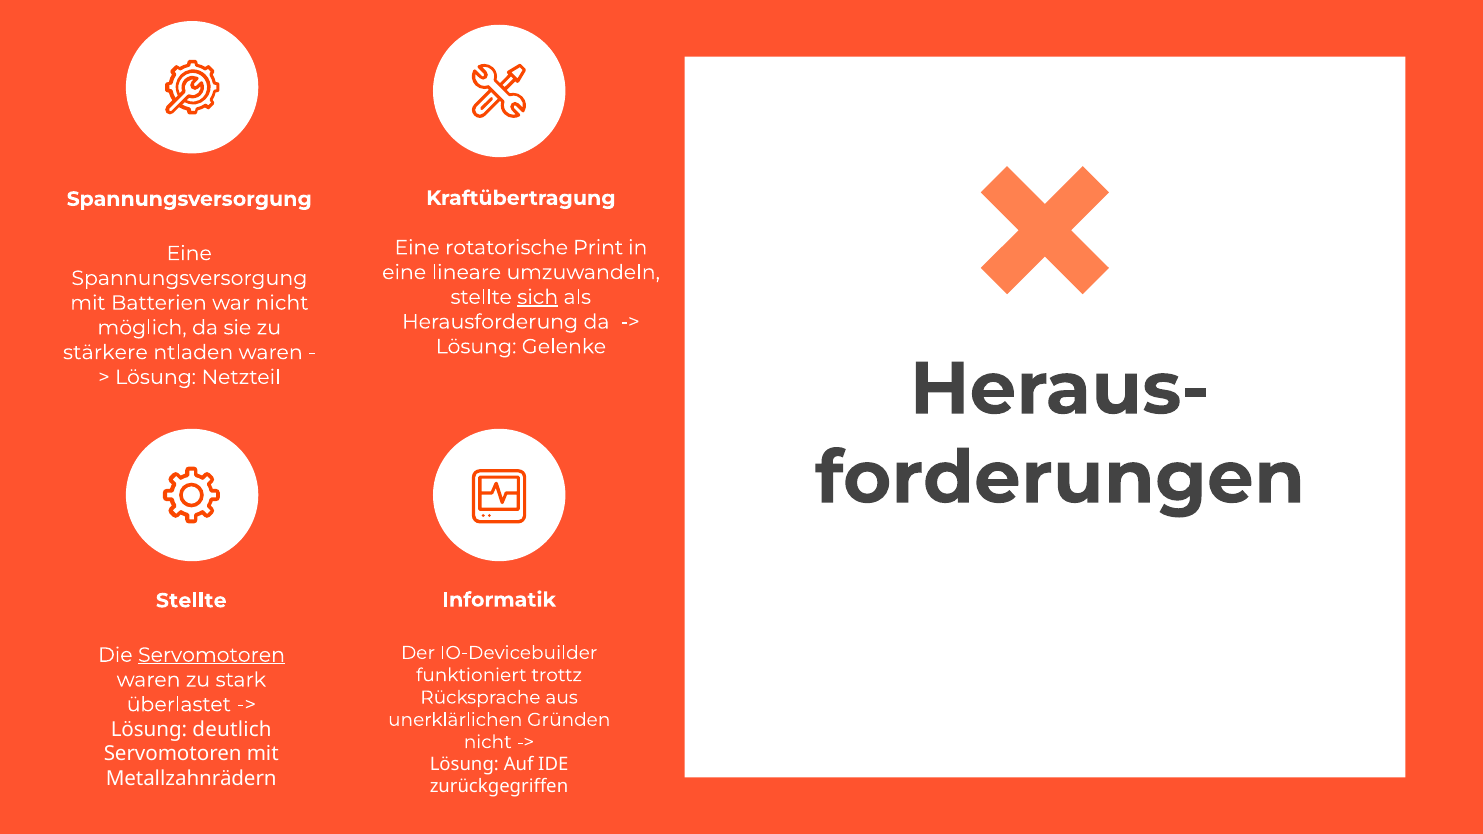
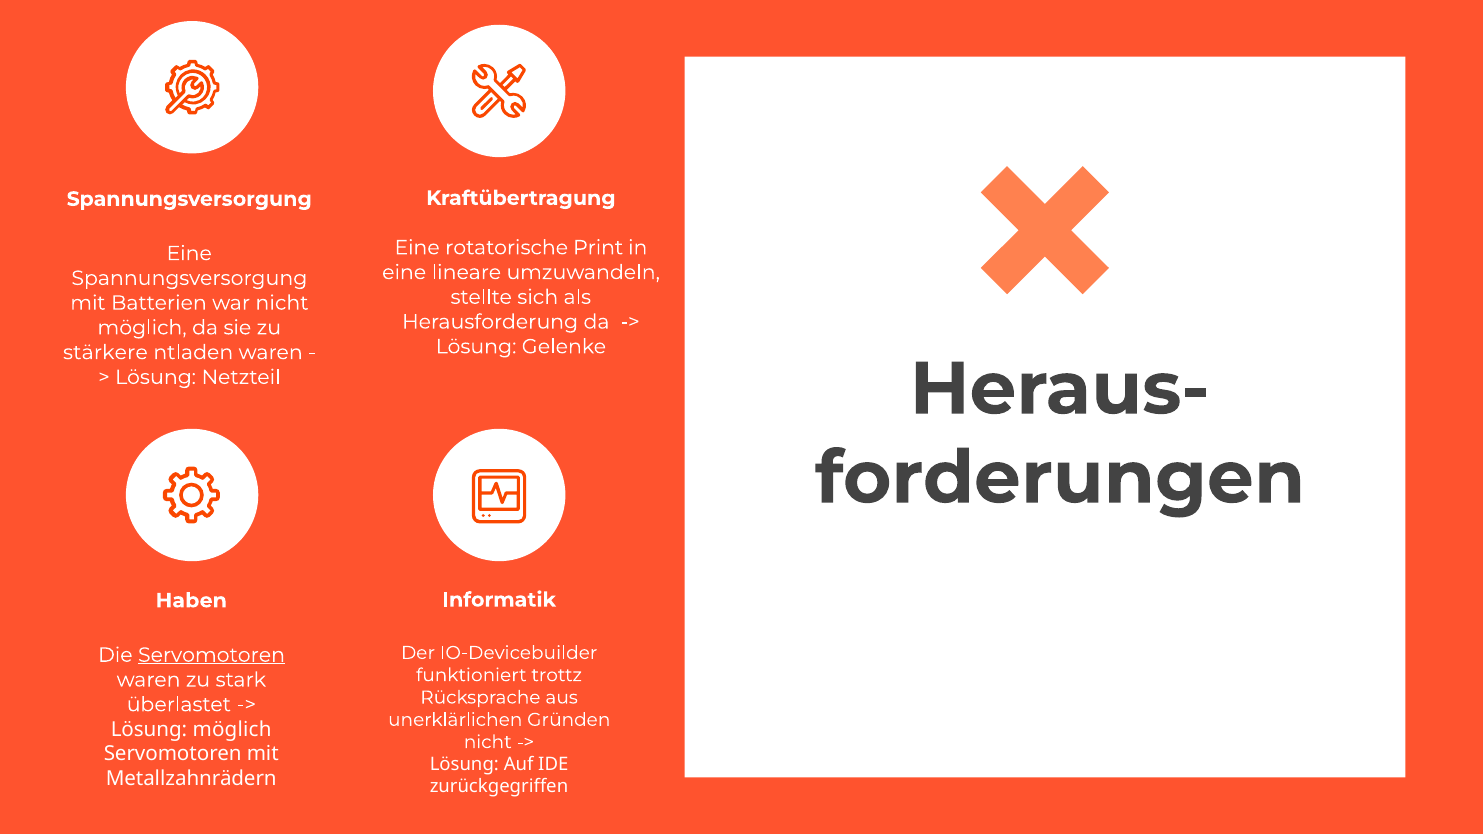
sich underline: present -> none (538, 297)
Stellte: Stellte -> Haben (191, 601)
Lösung deutlich: deutlich -> möglich (232, 729)
